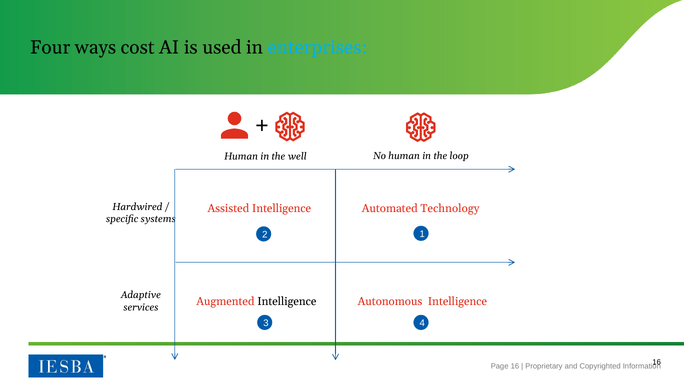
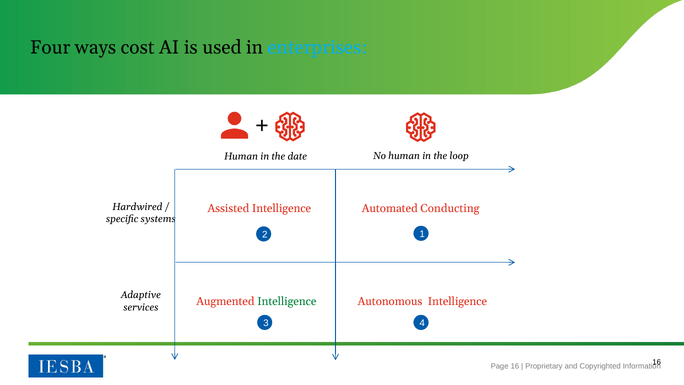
well: well -> date (297, 156)
Technology: Technology -> Conducting (450, 208)
Intelligence colour: black -> green (287, 301)
